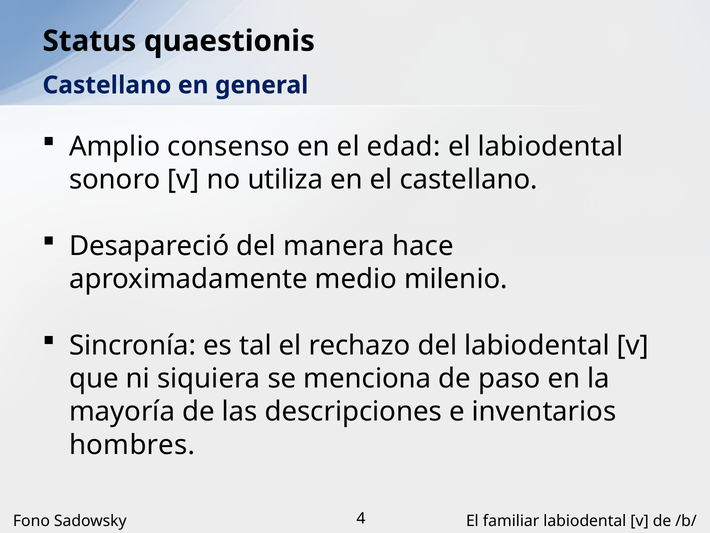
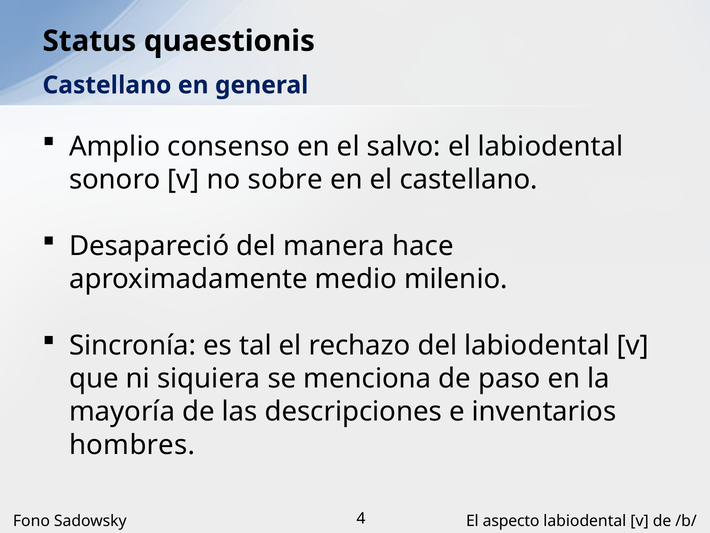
edad: edad -> salvo (404, 146)
utiliza: utiliza -> sobre (285, 179)
familiar: familiar -> aspecto (511, 521)
